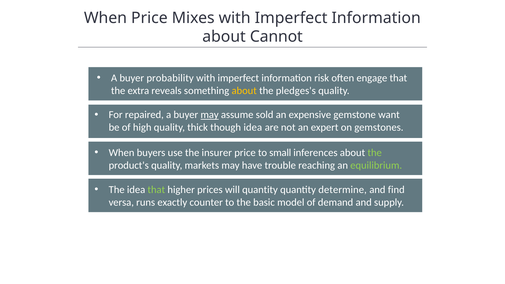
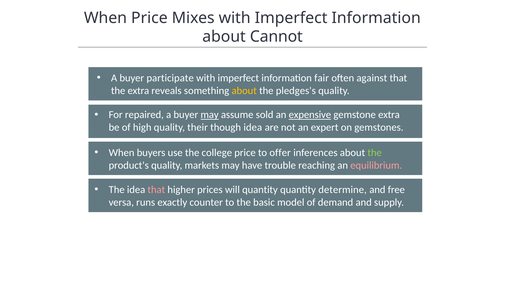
probability: probability -> participate (170, 78)
risk: risk -> fair (322, 78)
engage: engage -> against (372, 78)
expensive underline: none -> present (310, 115)
gemstone want: want -> extra (389, 115)
thick: thick -> their (198, 127)
insurer: insurer -> college (217, 153)
small: small -> offer (280, 153)
equilibrium colour: light green -> pink (376, 165)
that colour: light green -> pink (156, 190)
find: find -> free (396, 190)
